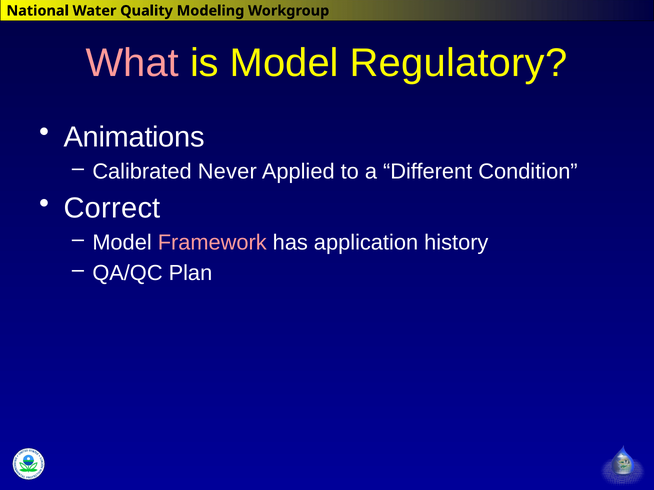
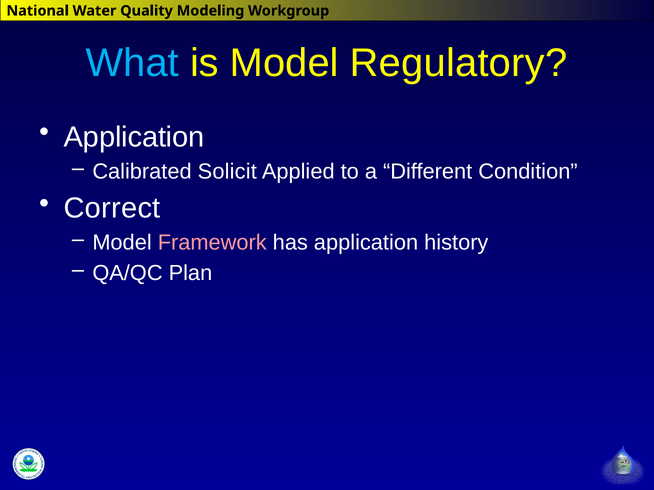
What colour: pink -> light blue (132, 63)
Animations: Animations -> Application (134, 137)
Never: Never -> Solicit (227, 172)
